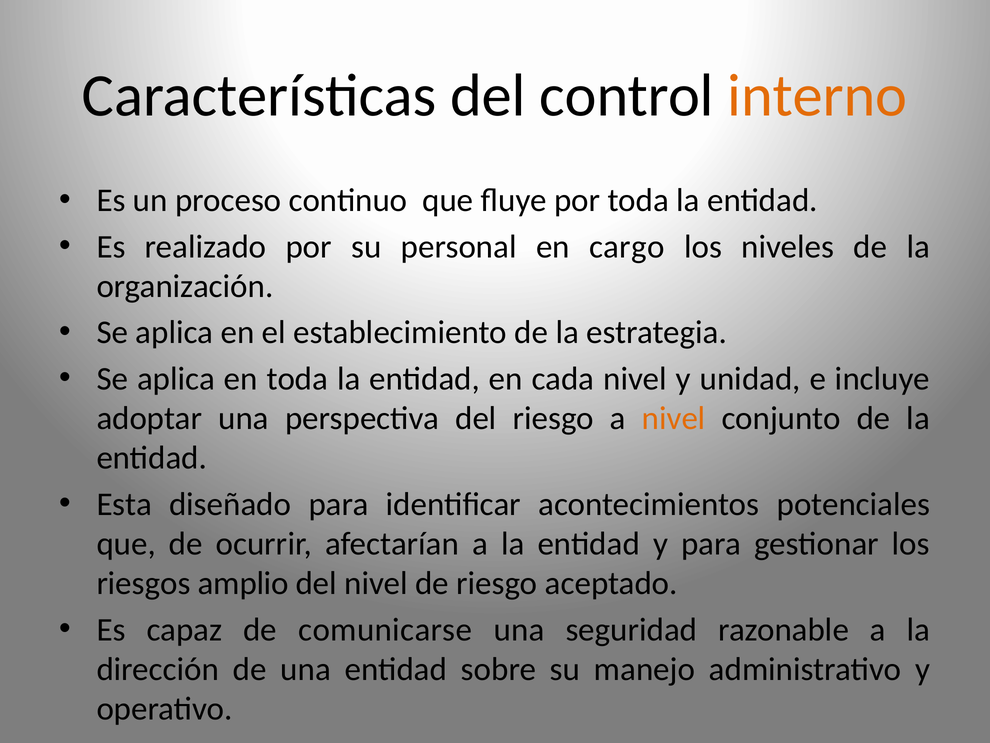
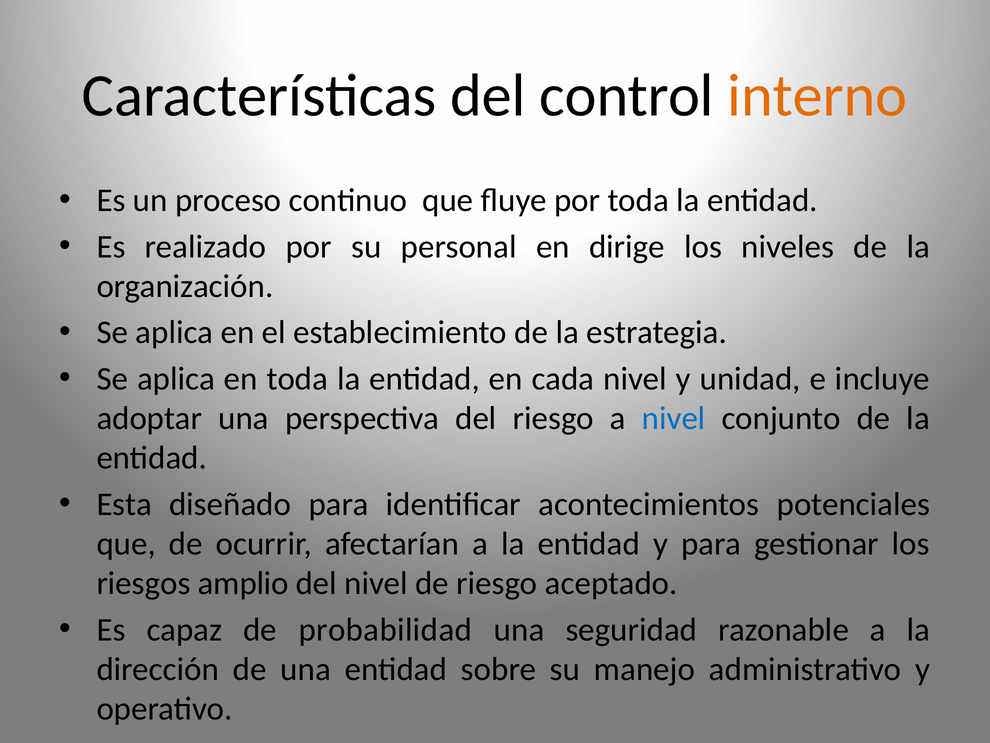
cargo: cargo -> dirige (627, 247)
nivel colour: orange -> blue (674, 418)
comunicarse: comunicarse -> probabilidad (385, 629)
